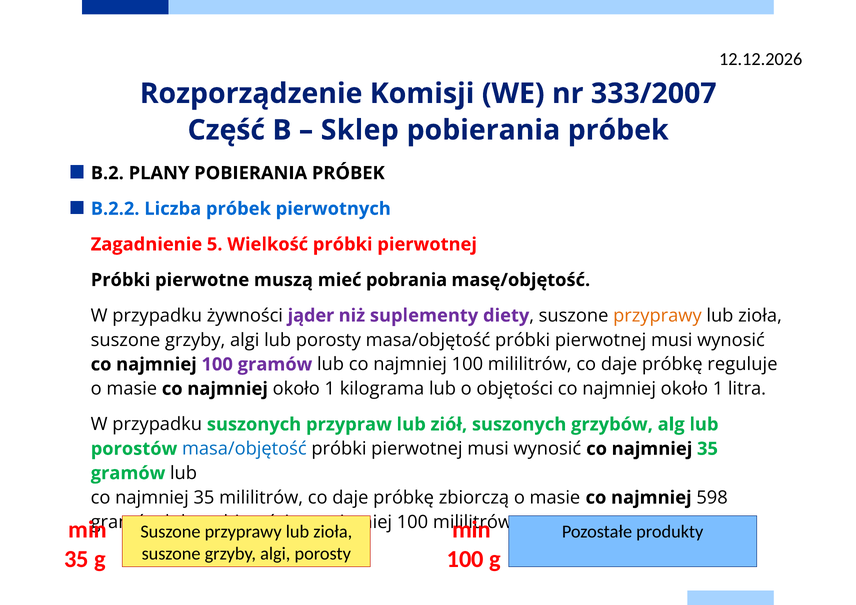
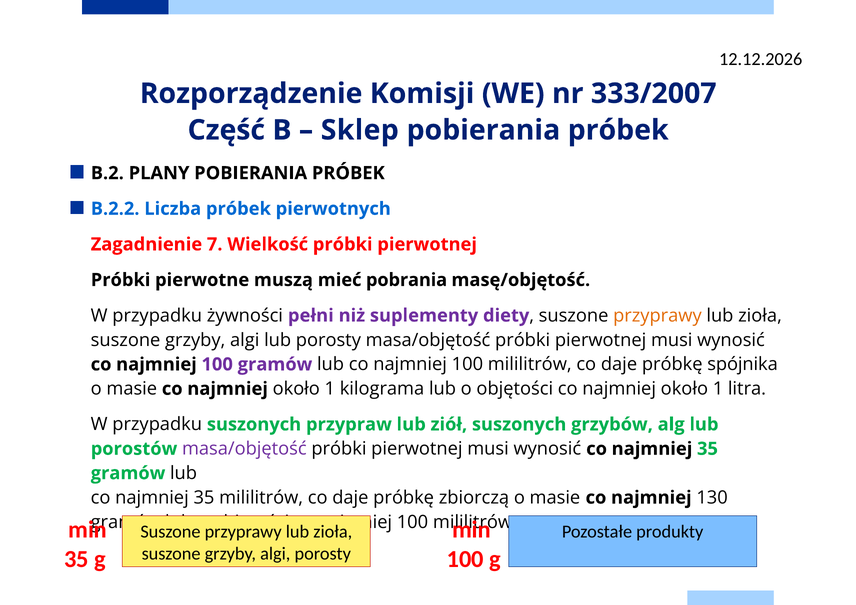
5: 5 -> 7 (215, 244)
jąder: jąder -> pełni (311, 316)
reguluje: reguluje -> spójnika (743, 365)
masa/objętość colour: blue -> purple (244, 449)
598: 598 -> 130 (712, 498)
